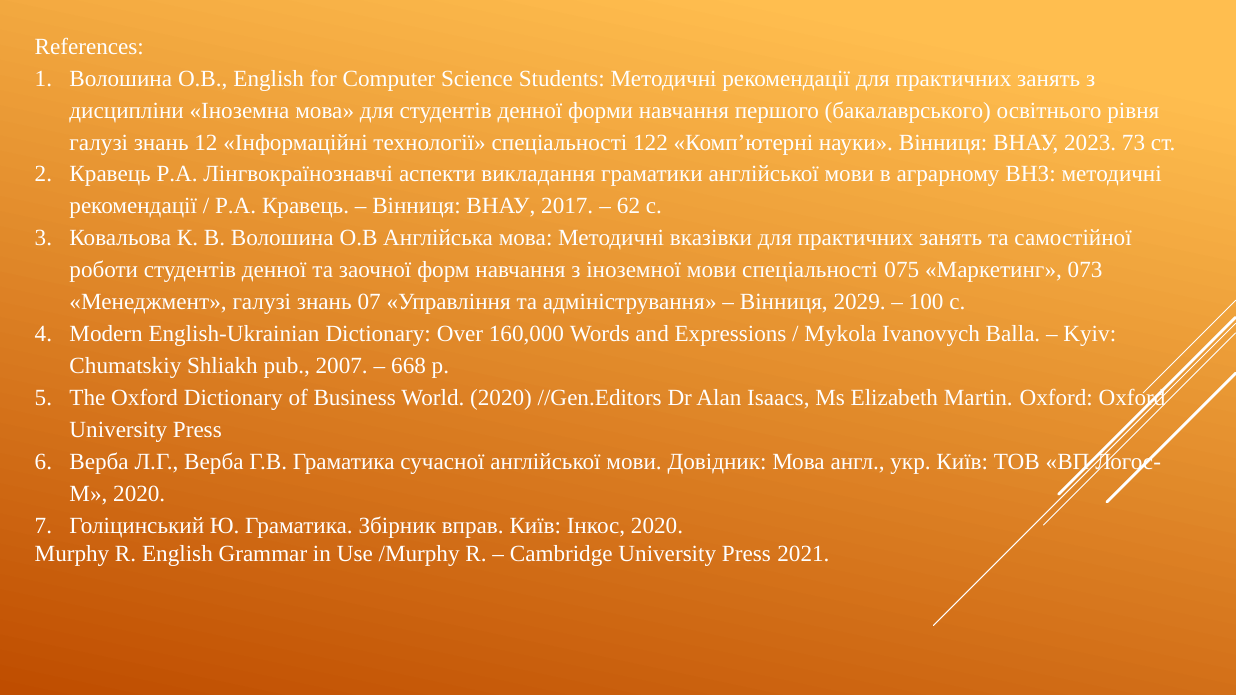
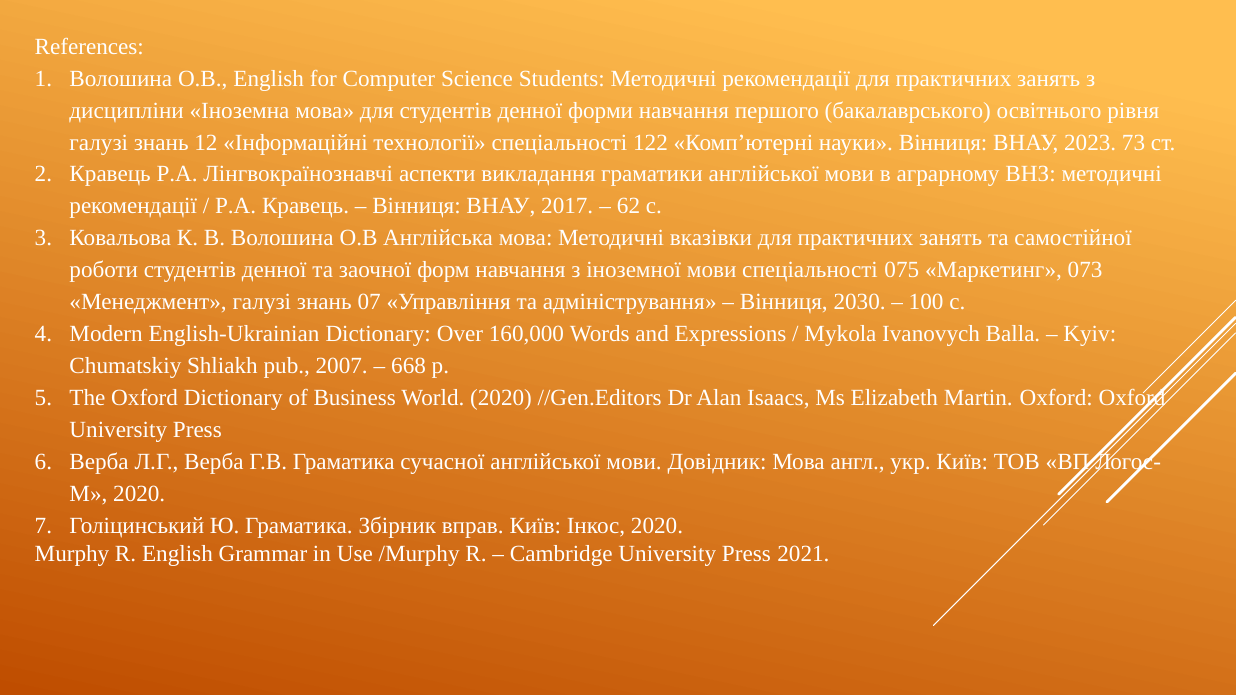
2029: 2029 -> 2030 (860, 302)
